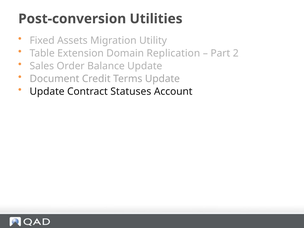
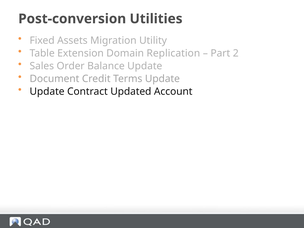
Statuses: Statuses -> Updated (131, 92)
